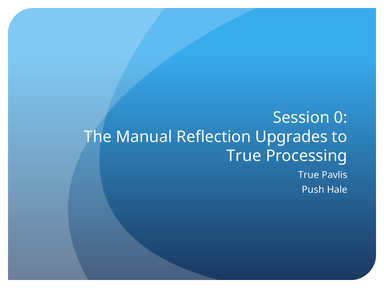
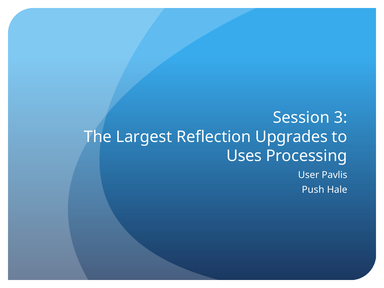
0: 0 -> 3 (341, 118)
Manual: Manual -> Largest (144, 137)
True: True -> Uses (244, 156)
True: True -> User (309, 175)
